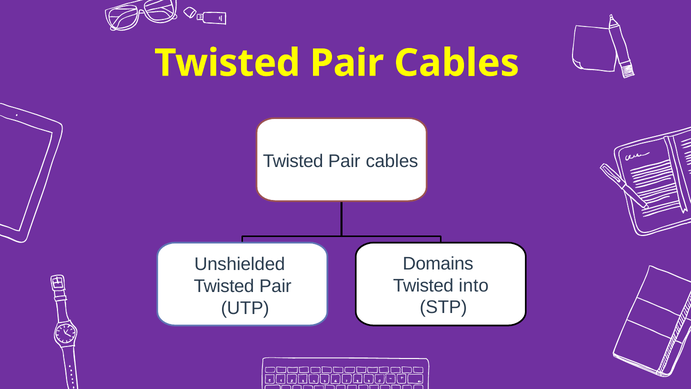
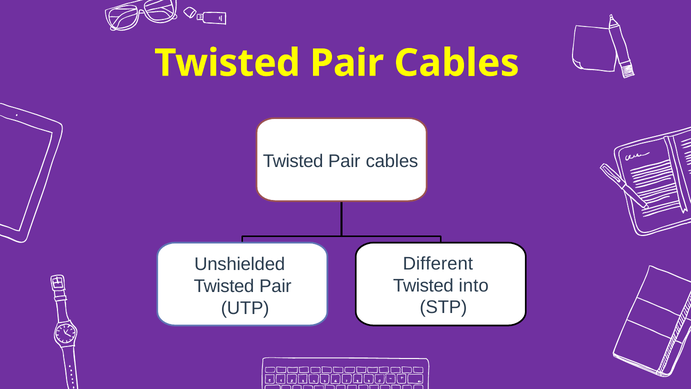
Domains: Domains -> Different (438, 263)
